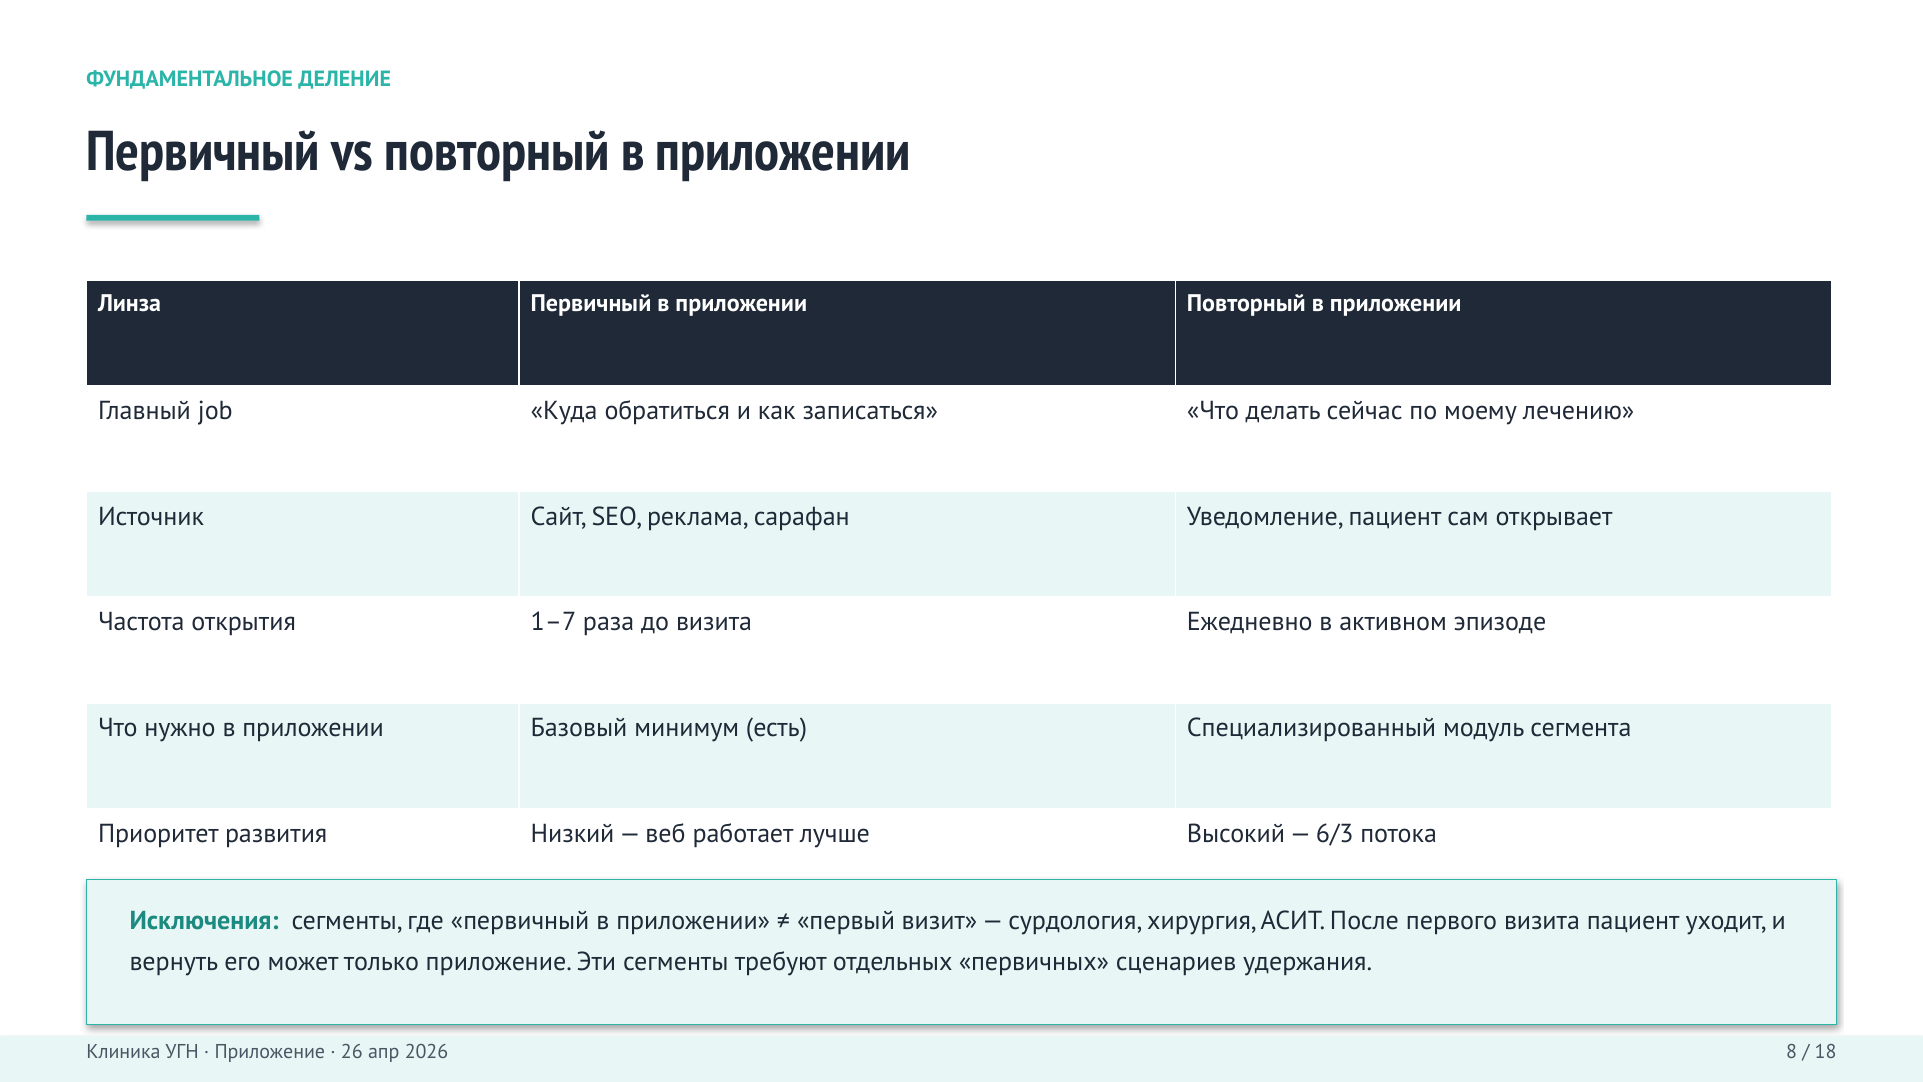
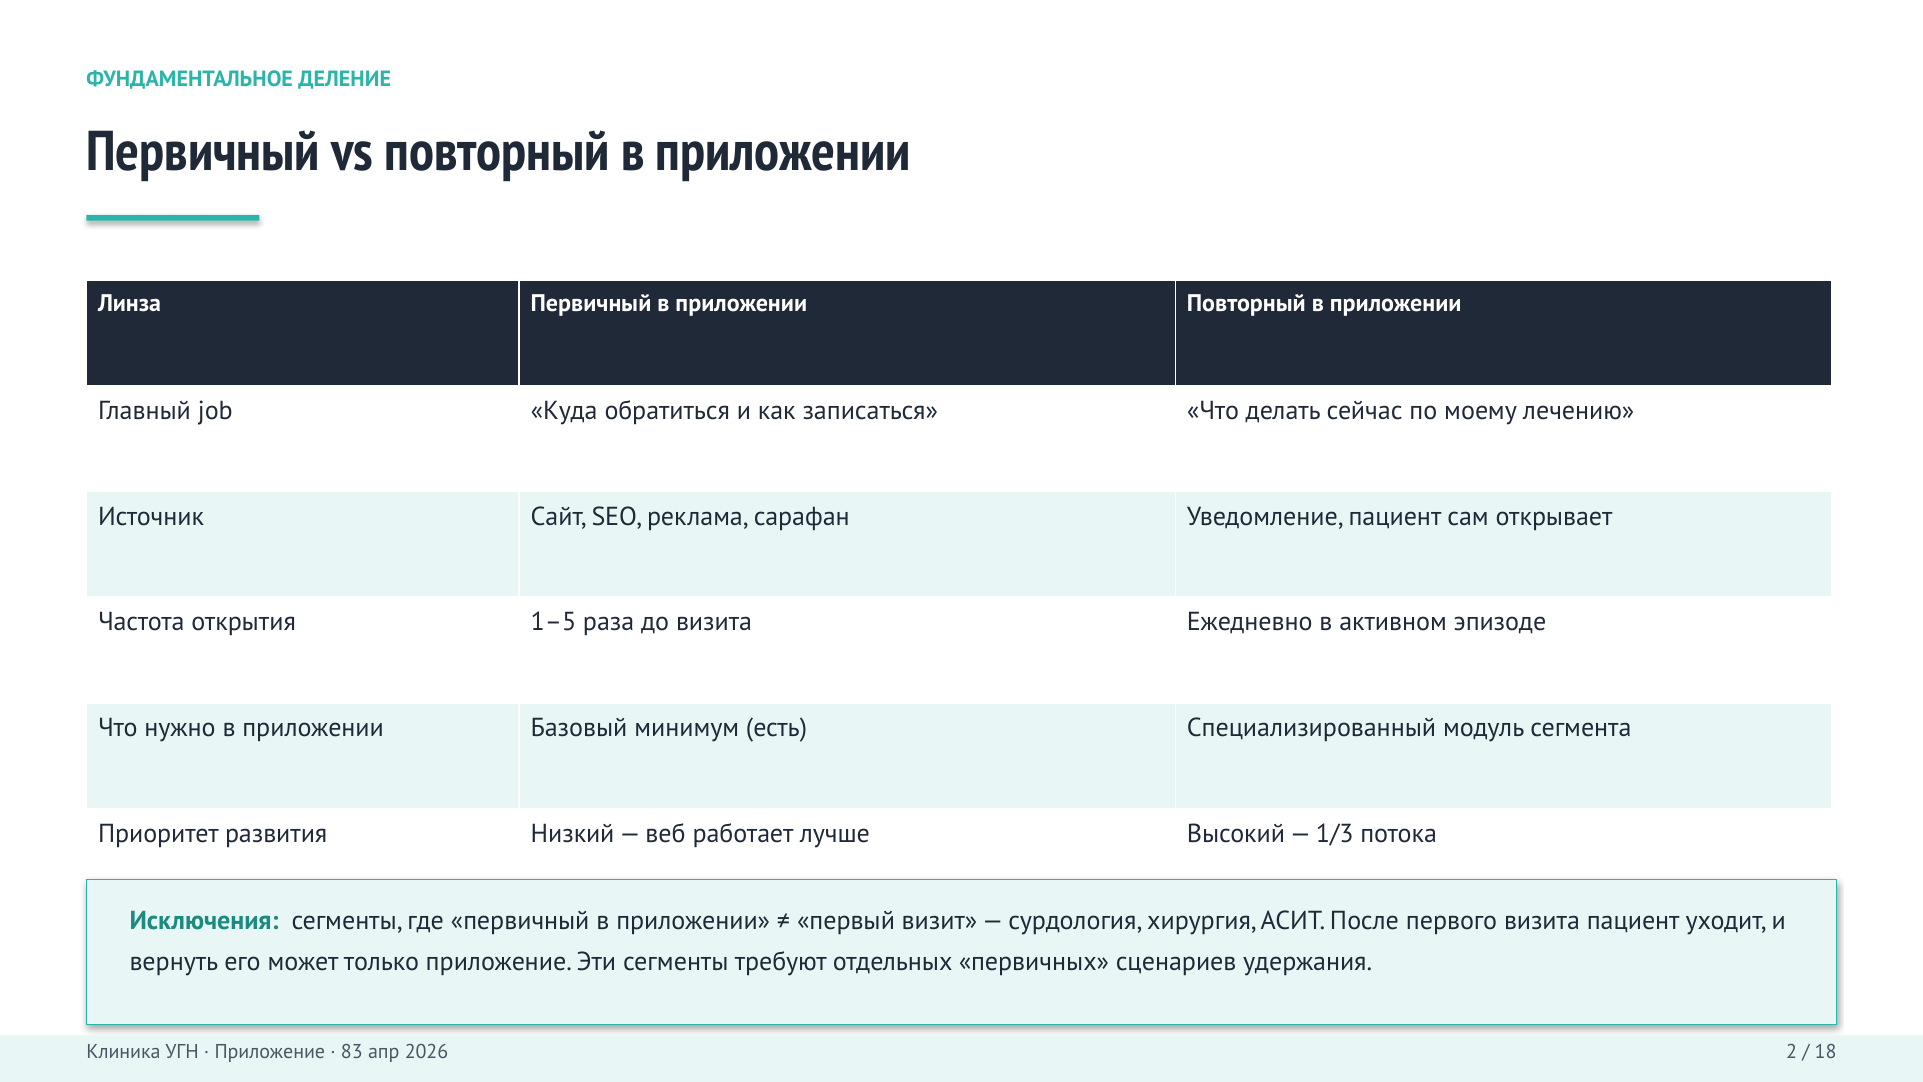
1–7: 1–7 -> 1–5 (553, 622)
6/3: 6/3 -> 1/3 (1335, 834)
26: 26 -> 83 (352, 1052)
8: 8 -> 2 (1792, 1052)
